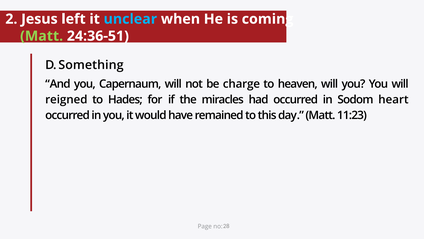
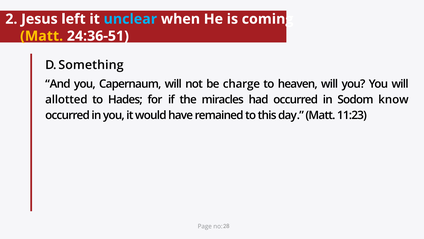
Matt colour: light green -> yellow (42, 36)
reigned: reigned -> allotted (66, 100)
heart: heart -> know (393, 100)
